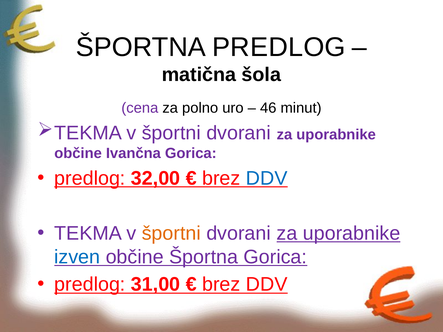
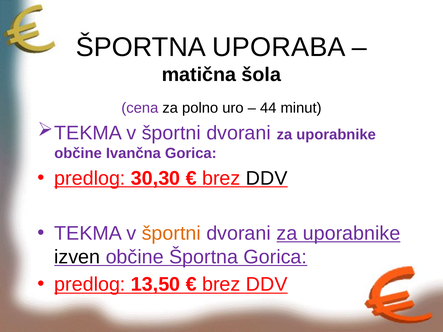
ŠPORTNA PREDLOG: PREDLOG -> UPORABA (279, 47)
46: 46 -> 44 (268, 108)
32,00: 32,00 -> 30,30 (156, 178)
DDV colour: blue -> black (267, 178)
izven colour: blue -> black (77, 257)
31,00: 31,00 -> 13,50 (156, 285)
